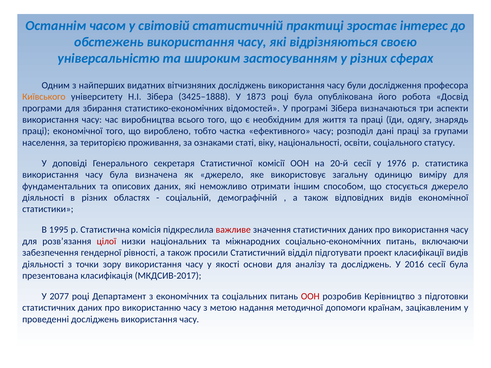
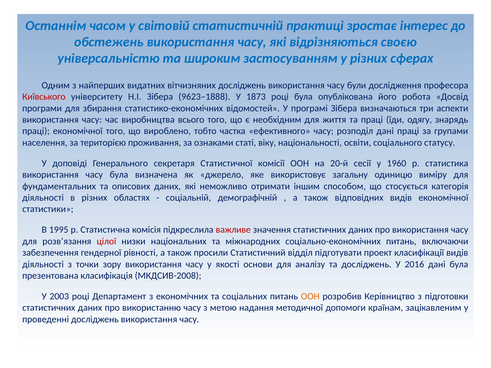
Київського colour: orange -> red (44, 97)
3425–1888: 3425–1888 -> 9623–1888 (204, 97)
1976: 1976 -> 1960 (397, 163)
стосується джерело: джерело -> категорія (450, 186)
2016 сесії: сесії -> дані (437, 264)
МКДСИВ-2017: МКДСИВ-2017 -> МКДСИВ-2008 (168, 276)
2077: 2077 -> 2003 (59, 297)
ООН colour: red -> orange (310, 297)
